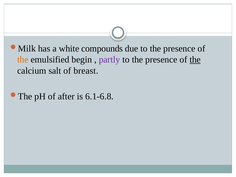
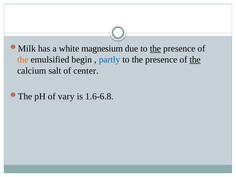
compounds: compounds -> magnesium (102, 49)
the underline: none -> present (155, 49)
partly colour: purple -> blue (110, 60)
breast: breast -> center (86, 71)
after: after -> vary (66, 96)
6.1-6.8: 6.1-6.8 -> 1.6-6.8 (99, 96)
